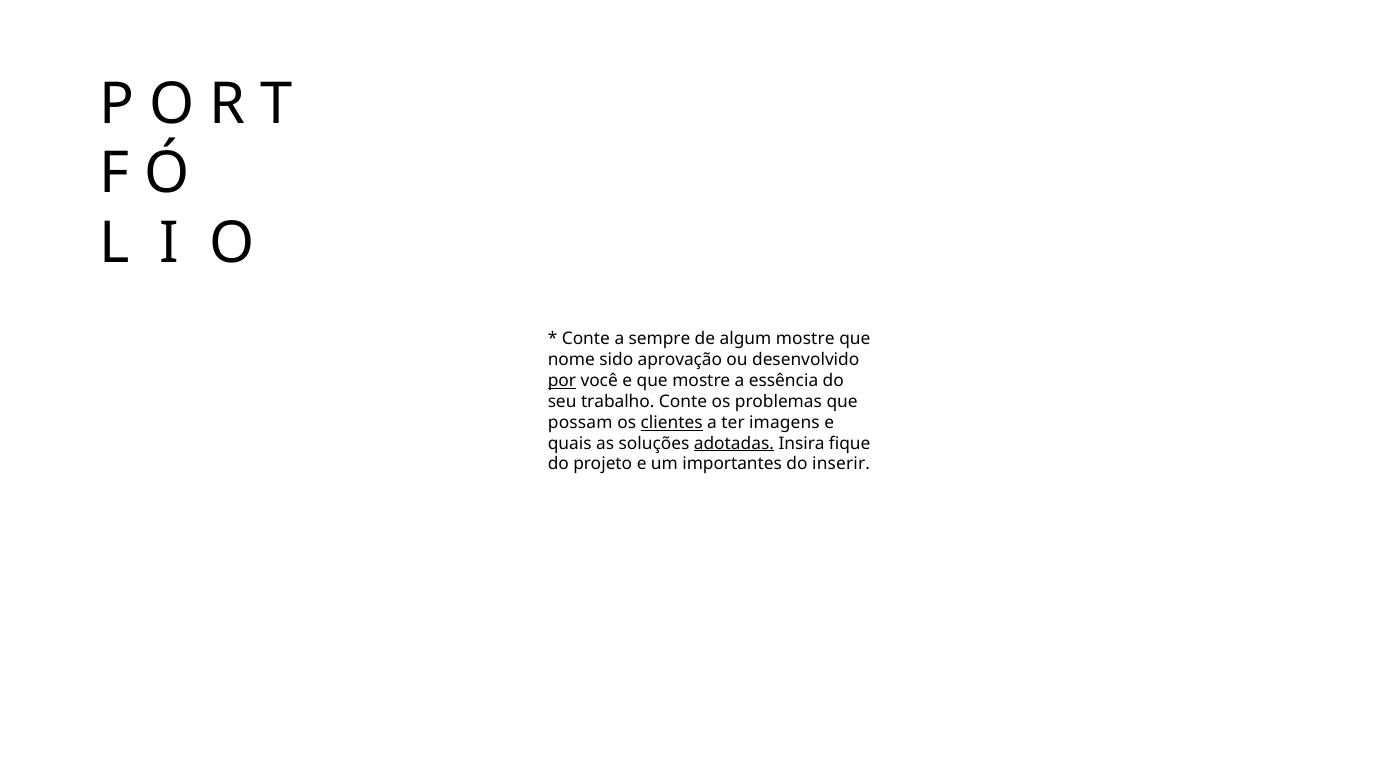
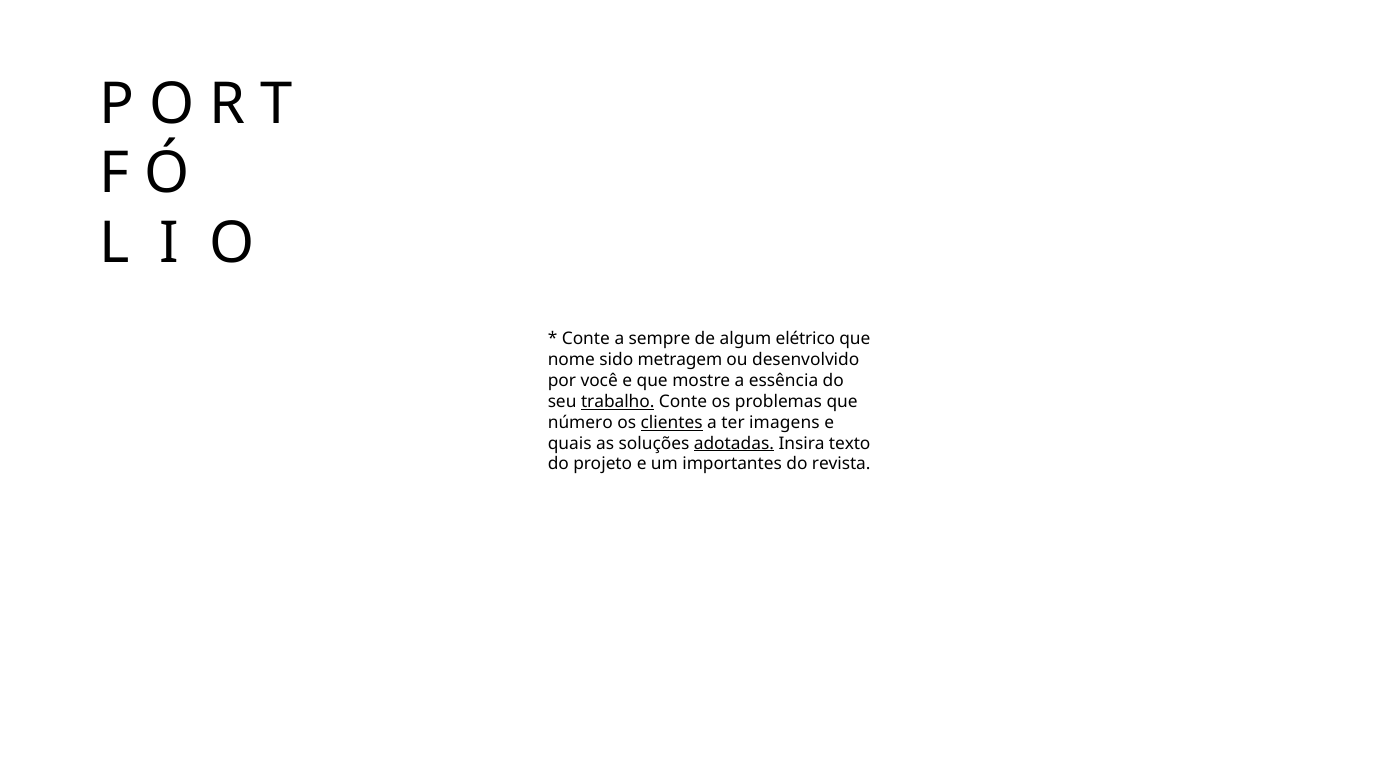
algum mostre: mostre -> elétrico (805, 339)
aprovação: aprovação -> metragem (680, 360)
por underline: present -> none (562, 381)
trabalho underline: none -> present (618, 402)
possam: possam -> número (580, 422)
fique: fique -> texto (850, 443)
inserir: inserir -> revista (841, 464)
